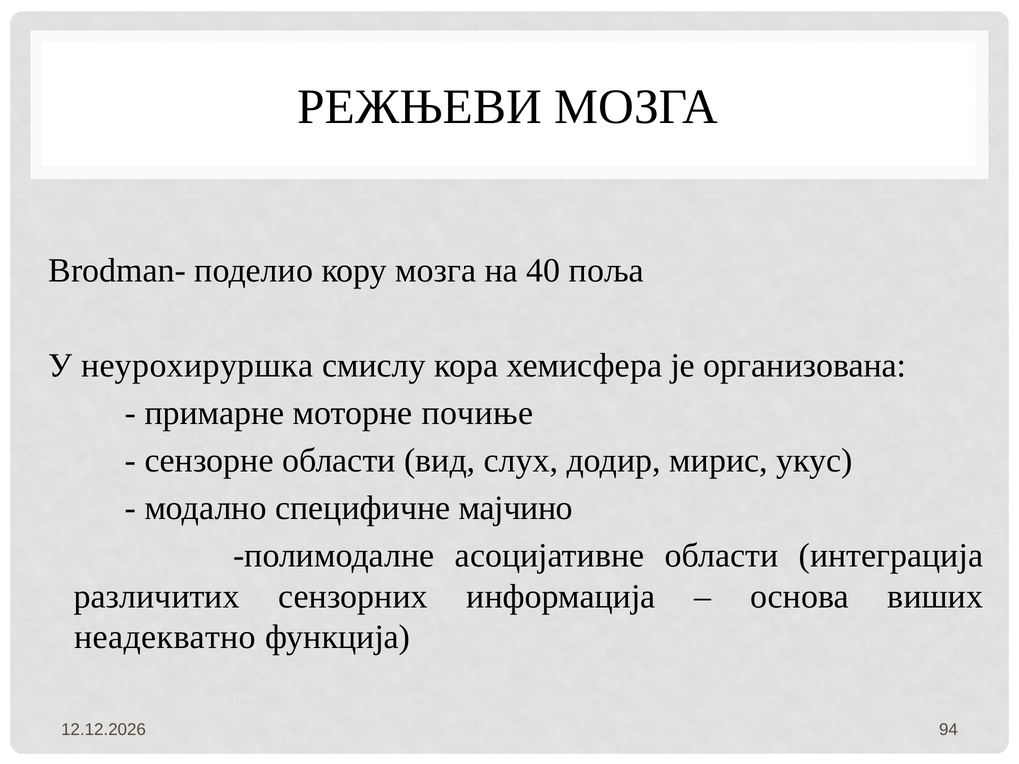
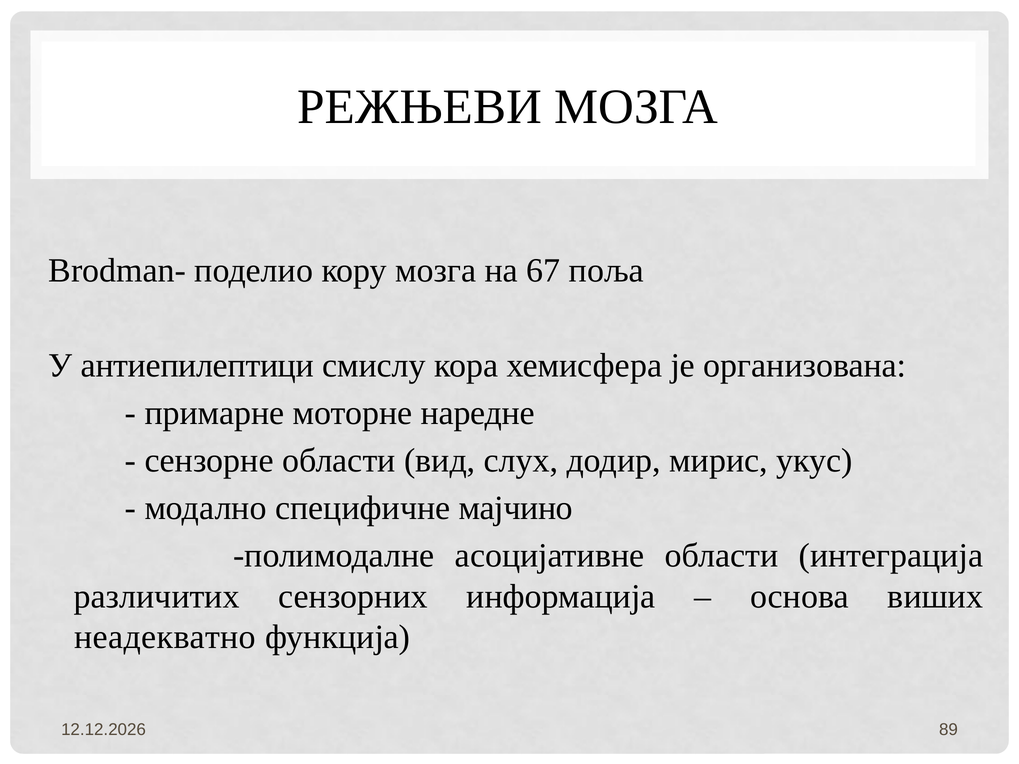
40: 40 -> 67 (543, 271)
неурохируршка: неурохируршка -> антиепилептици (197, 366)
почиње: почиње -> наредне (478, 413)
94: 94 -> 89 (948, 730)
